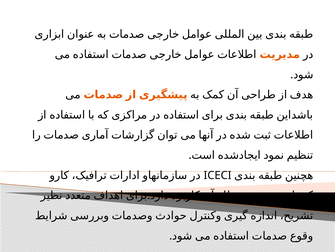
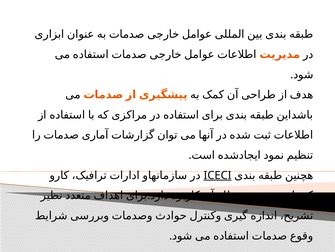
ICECI underline: none -> present (218, 175)
